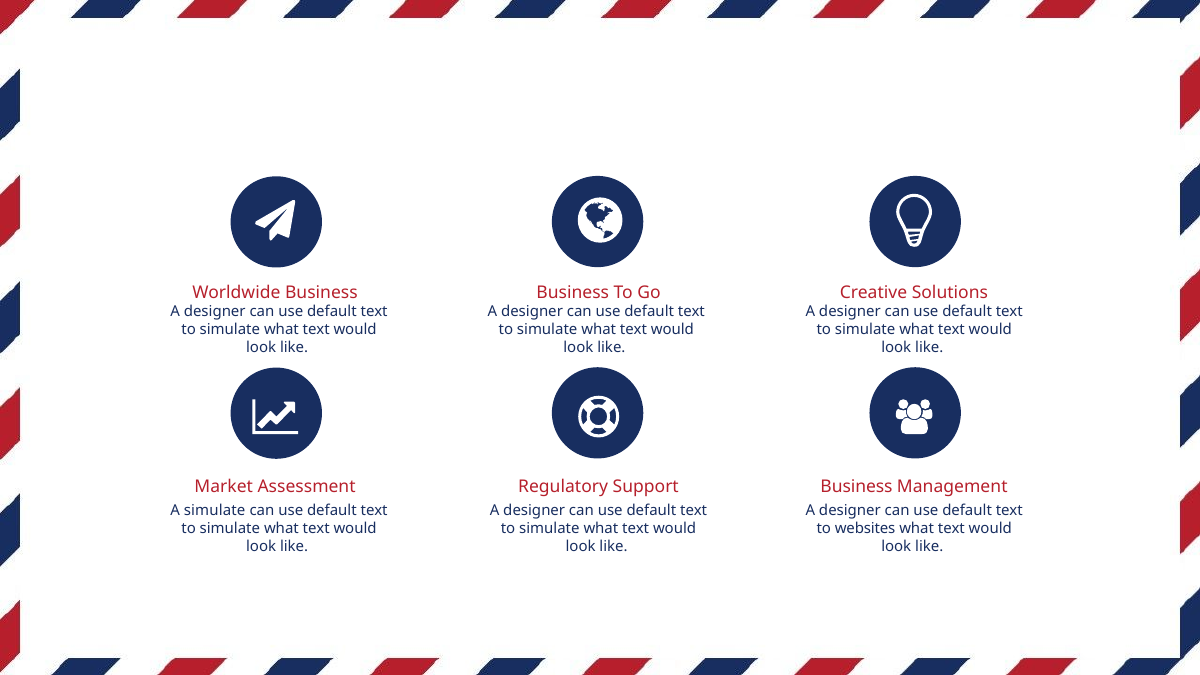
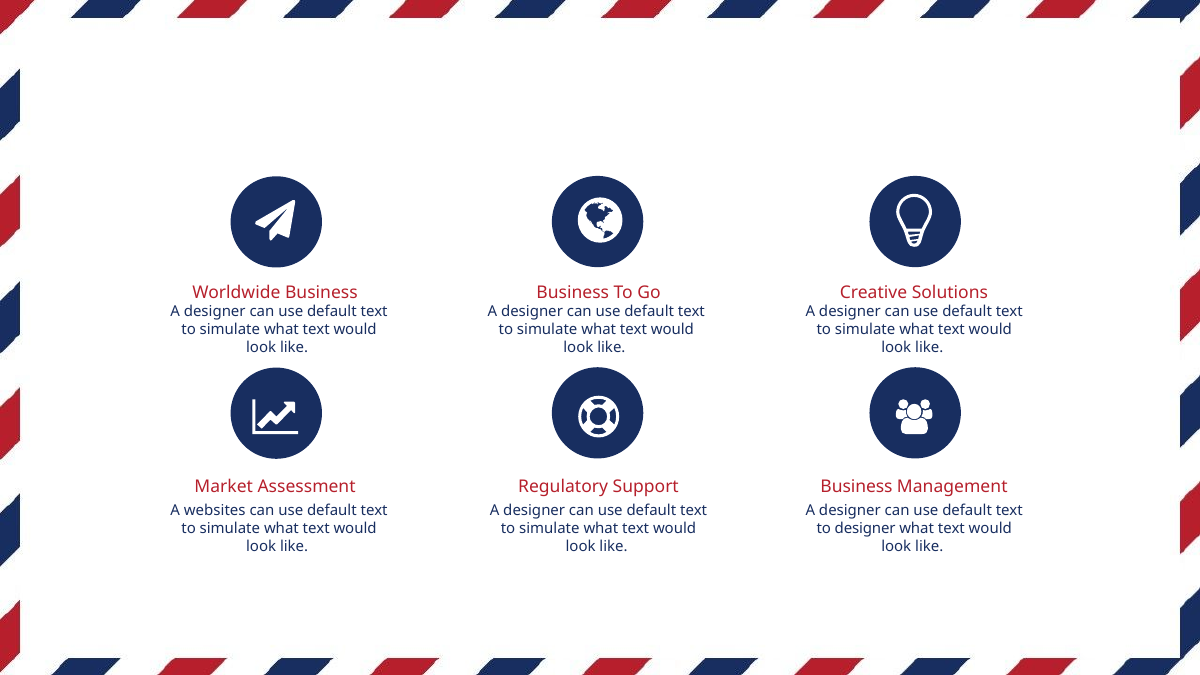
A simulate: simulate -> websites (215, 510)
to websites: websites -> designer (865, 529)
